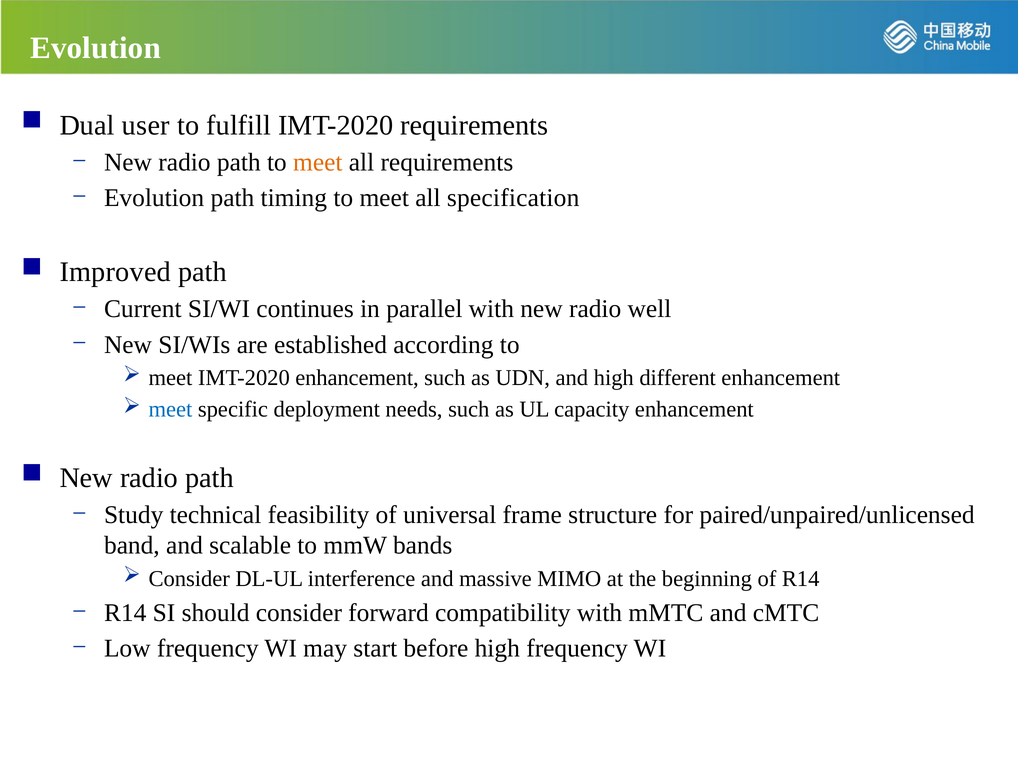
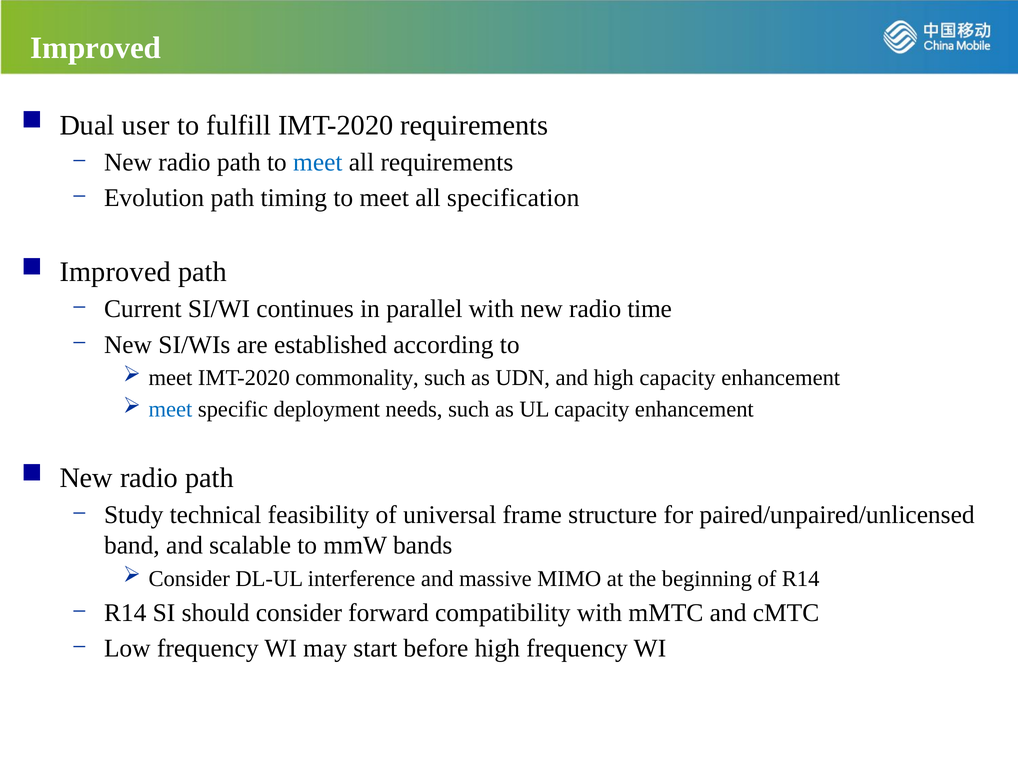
Evolution: Evolution -> Improved (96, 48)
meet colour: orange -> blue (318, 162)
well: well -> time (650, 309)
IMT-2020 enhancement: enhancement -> commonality (357, 378)
high different: different -> capacity (677, 378)
